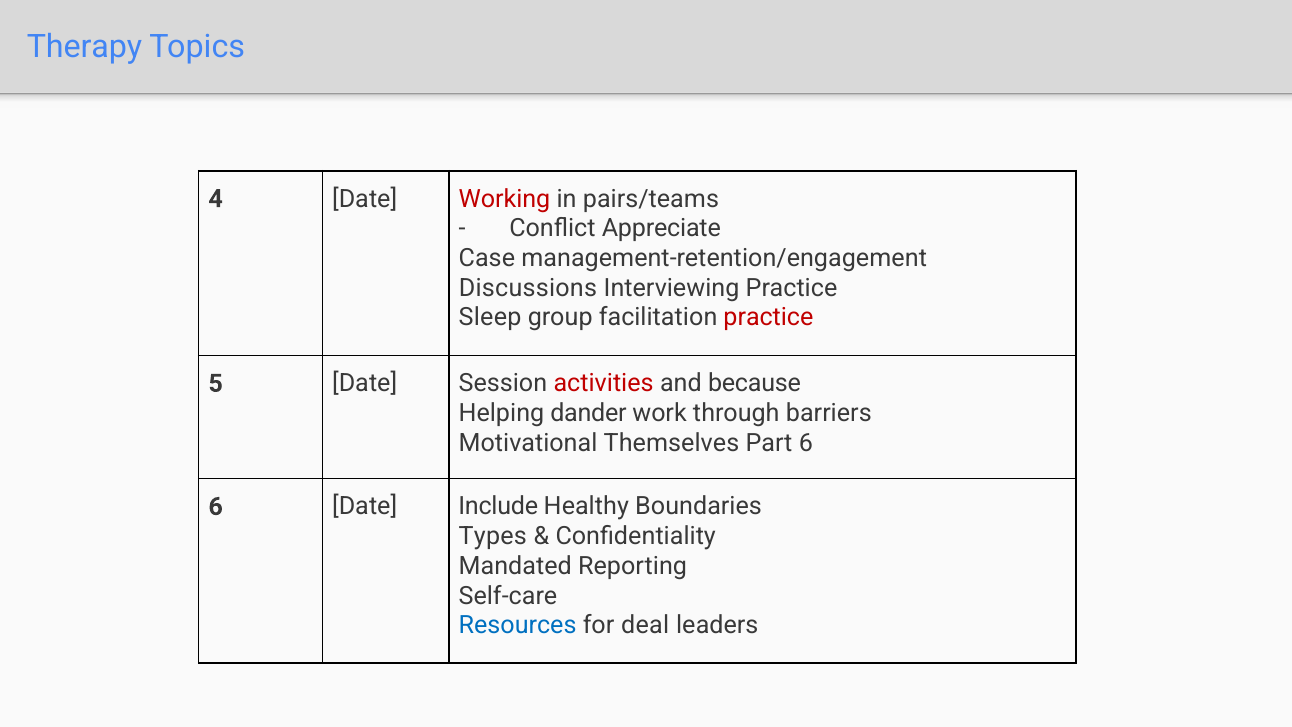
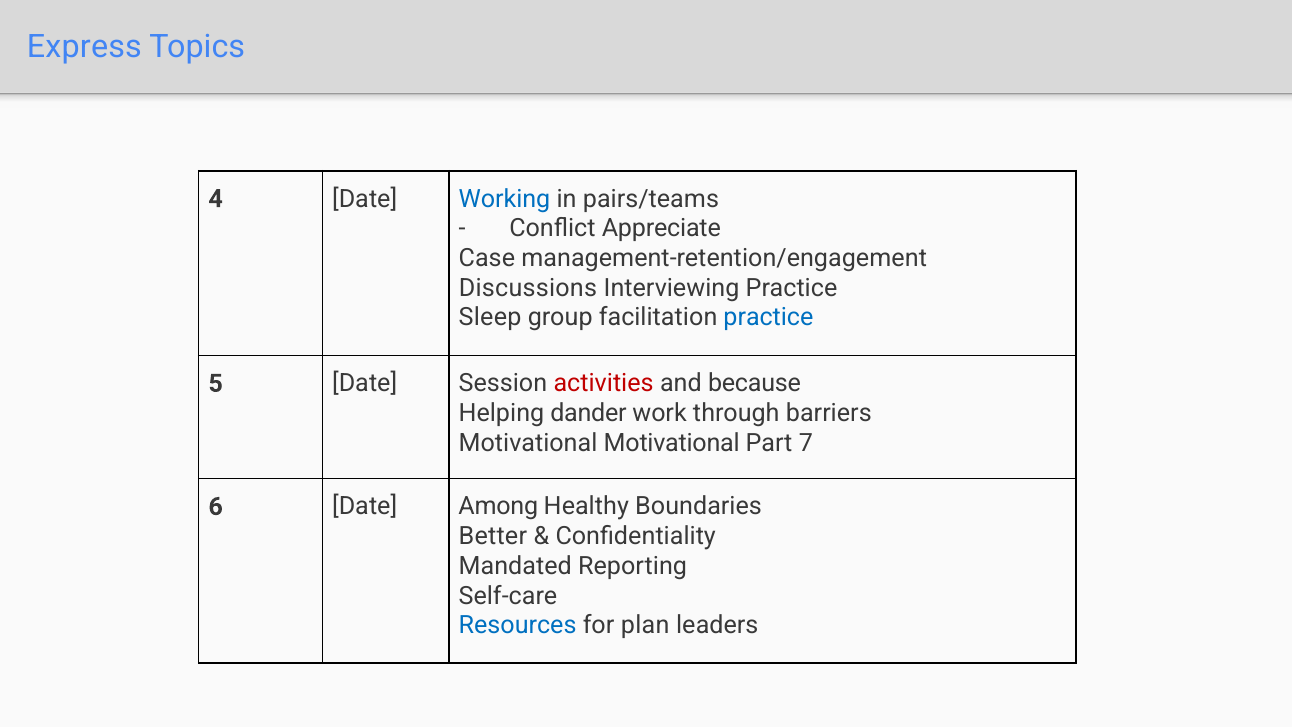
Therapy: Therapy -> Express (84, 47)
Working colour: red -> blue (505, 199)
practice colour: red -> blue (768, 318)
Motivational Themselves: Themselves -> Motivational (672, 443)
Part 6: 6 -> 7 (806, 443)
Include: Include -> Among (498, 506)
Types: Types -> Better (493, 536)
deal: deal -> plan (645, 625)
